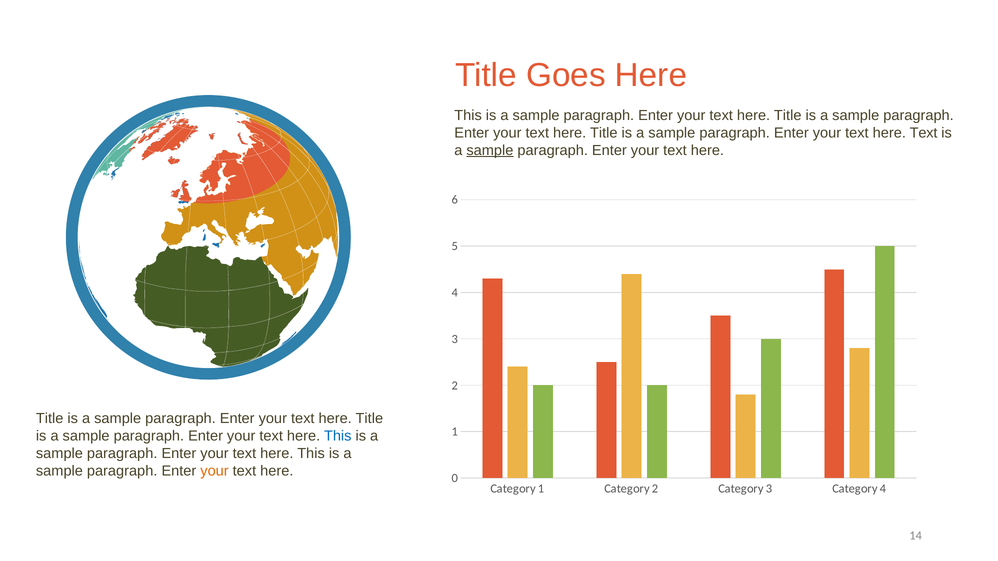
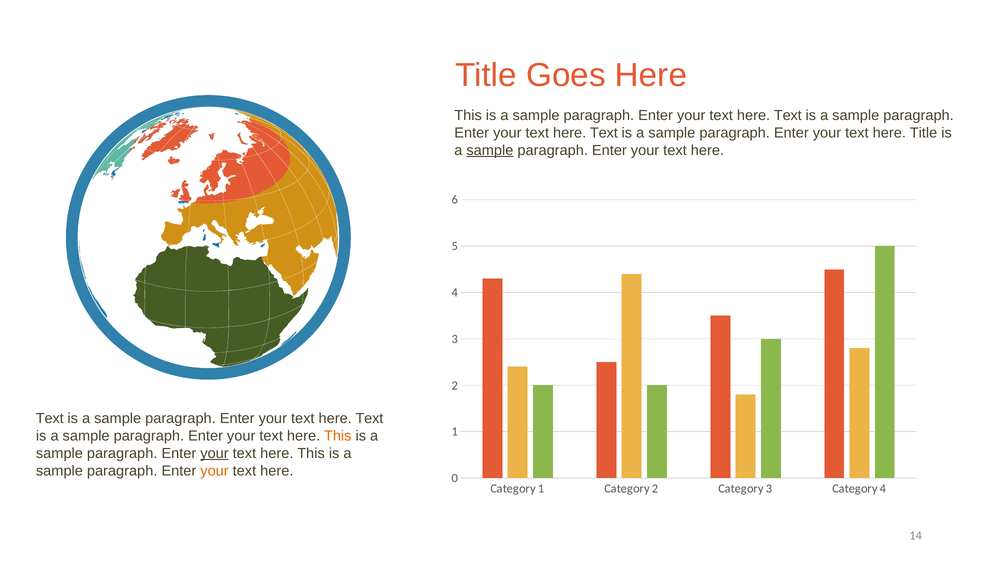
Title: Title -> Text (788, 115)
Title: Title -> Text (604, 133)
here Text: Text -> Title (923, 133)
Title: Title -> Text (50, 419)
Title: Title -> Text (369, 419)
This colour: blue -> orange (338, 436)
your underline: none -> present (215, 454)
